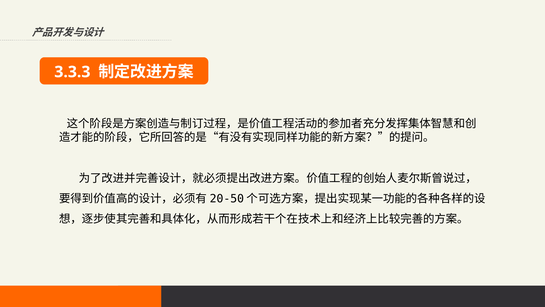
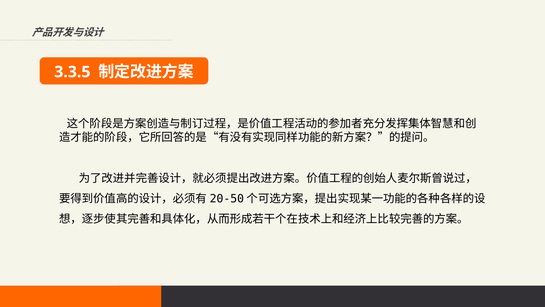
3.3.3: 3.3.3 -> 3.3.5 (72, 72)
